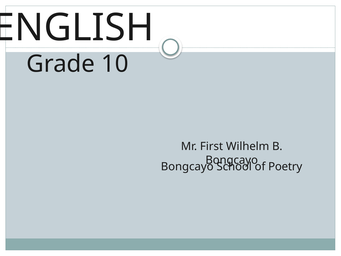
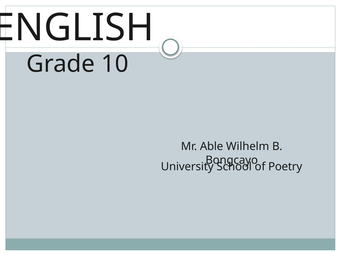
First: First -> Able (212, 146)
Bongcayo: Bongcayo -> University (187, 166)
